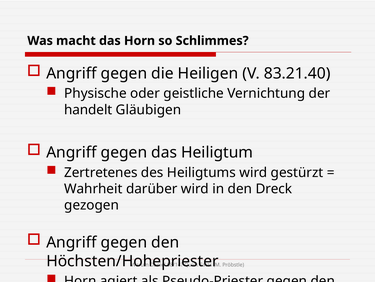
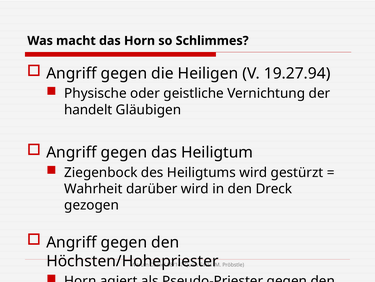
83.21.40: 83.21.40 -> 19.27.94 (297, 73)
Zertretenes: Zertretenes -> Ziegenbock (101, 172)
